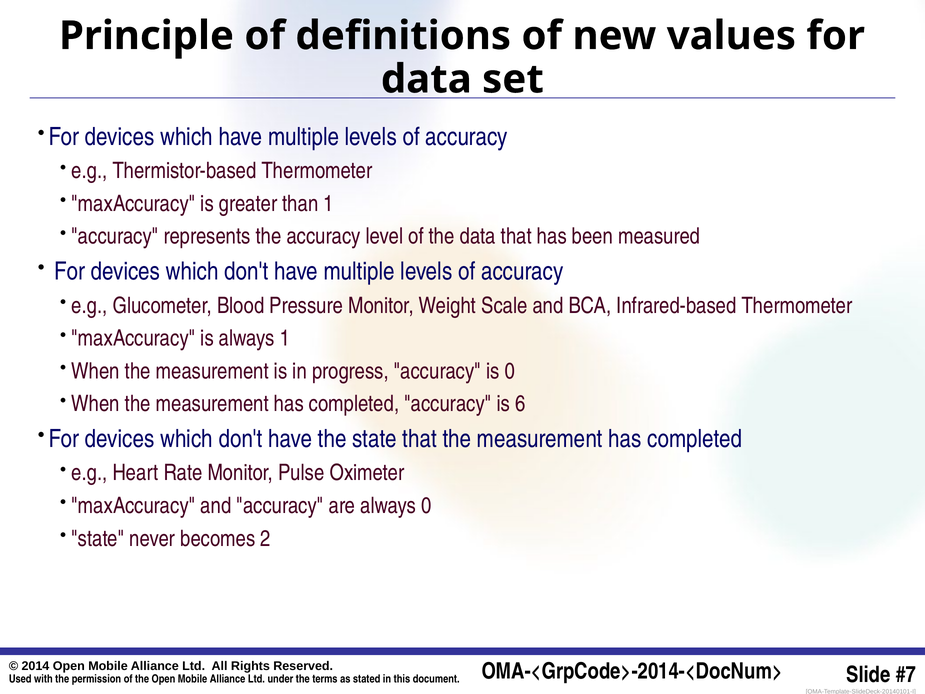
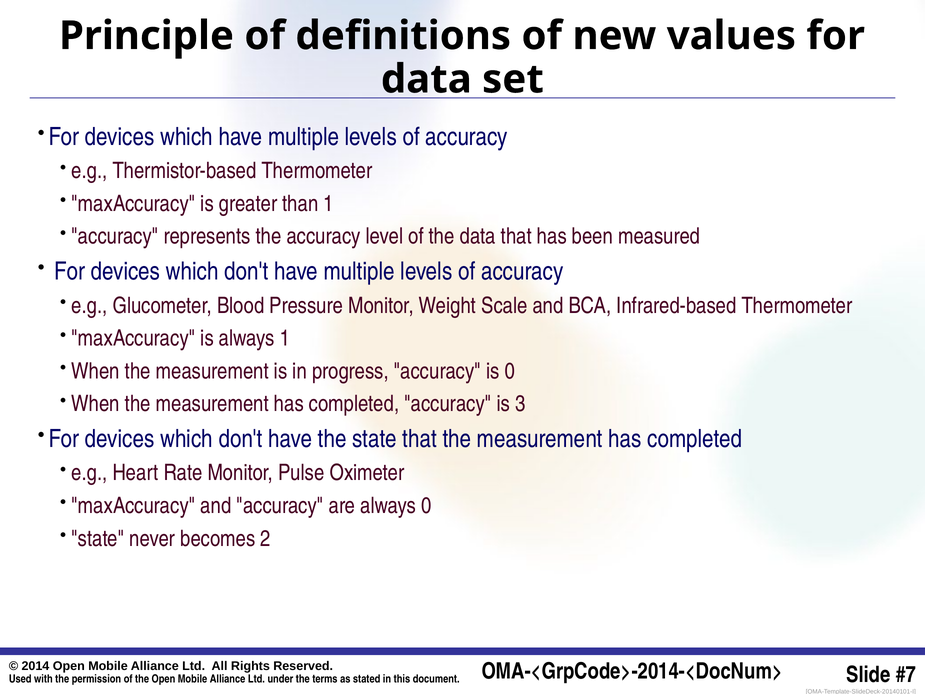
6: 6 -> 3 (520, 404)
